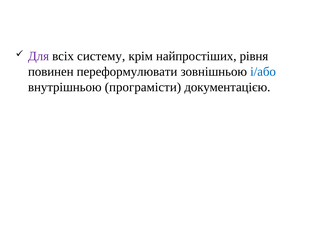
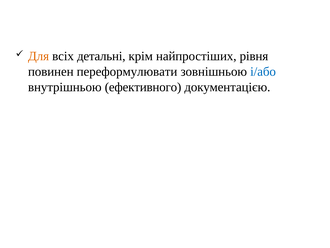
Для colour: purple -> orange (39, 56)
систему: систему -> детальні (101, 56)
програмісти: програмісти -> ефективного (143, 87)
